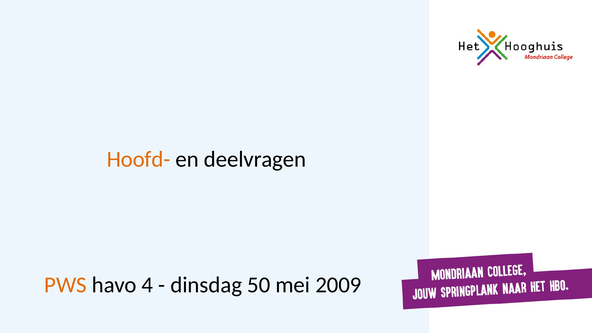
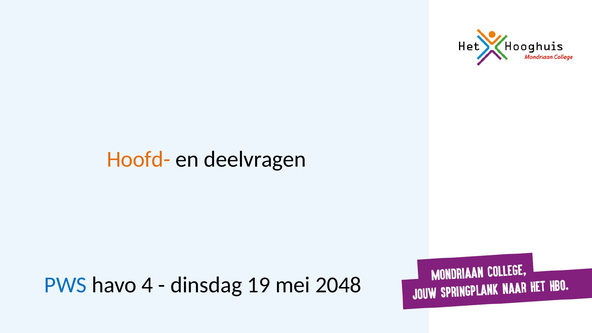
PWS colour: orange -> blue (66, 285)
50: 50 -> 19 (259, 285)
2009: 2009 -> 2048 (338, 285)
